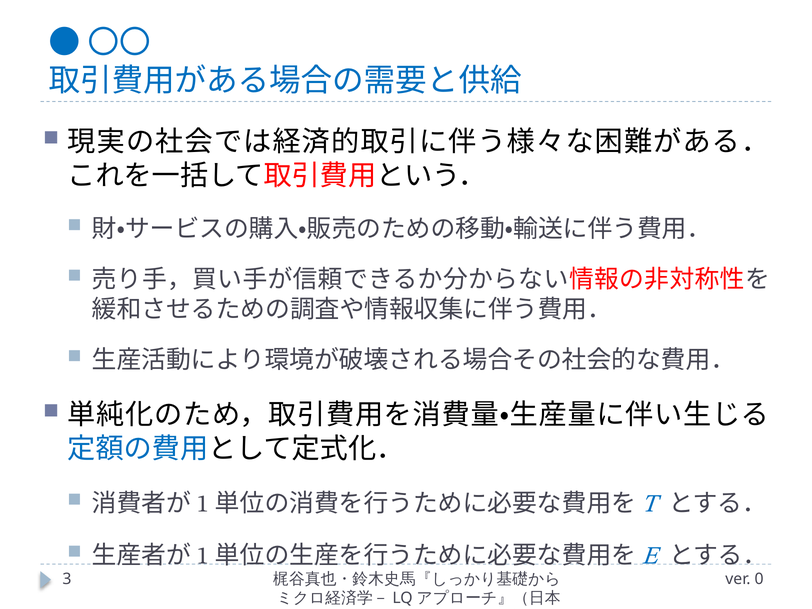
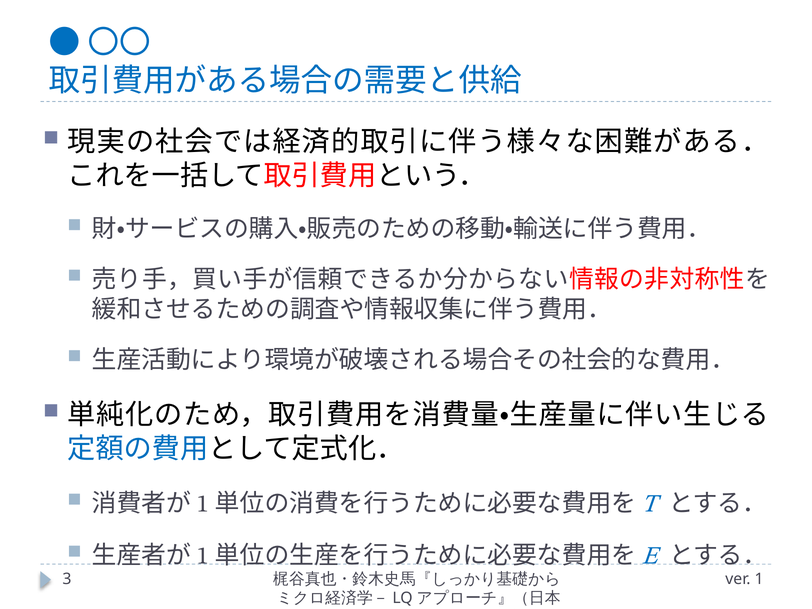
ver 0: 0 -> 1 (759, 579)
